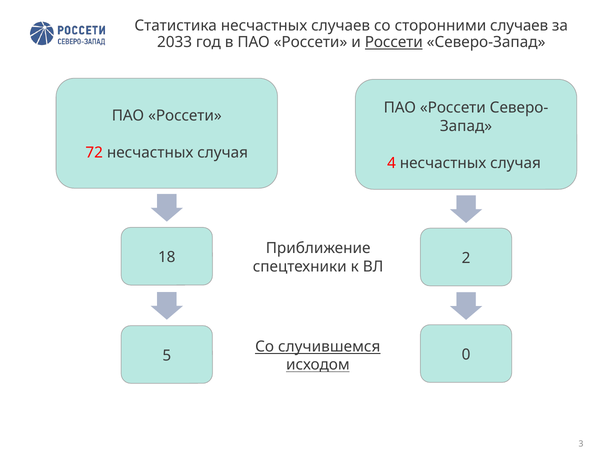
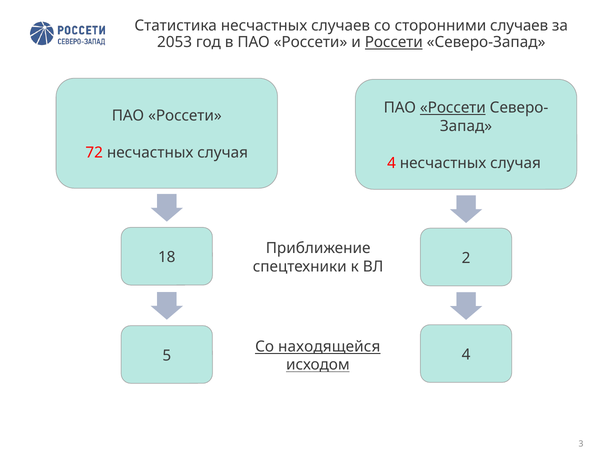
2033: 2033 -> 2053 (175, 42)
Россети underline: none -> present (453, 108)
случившемся: случившемся -> находящейся (329, 346)
5 0: 0 -> 4 (466, 354)
